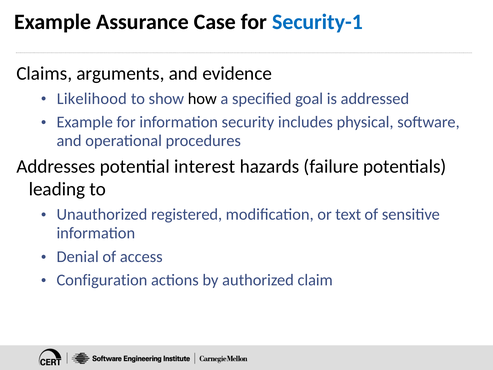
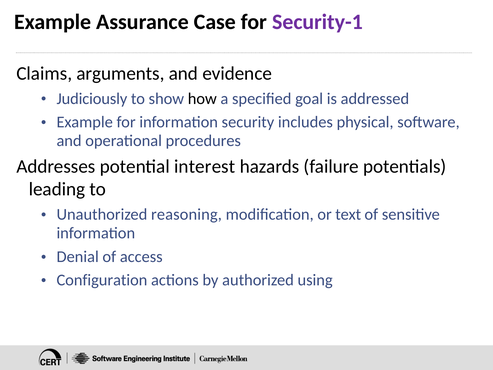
Security-1 colour: blue -> purple (317, 22)
Likelihood: Likelihood -> Judiciously (92, 99)
registered: registered -> reasoning (186, 214)
claim: claim -> using (315, 280)
